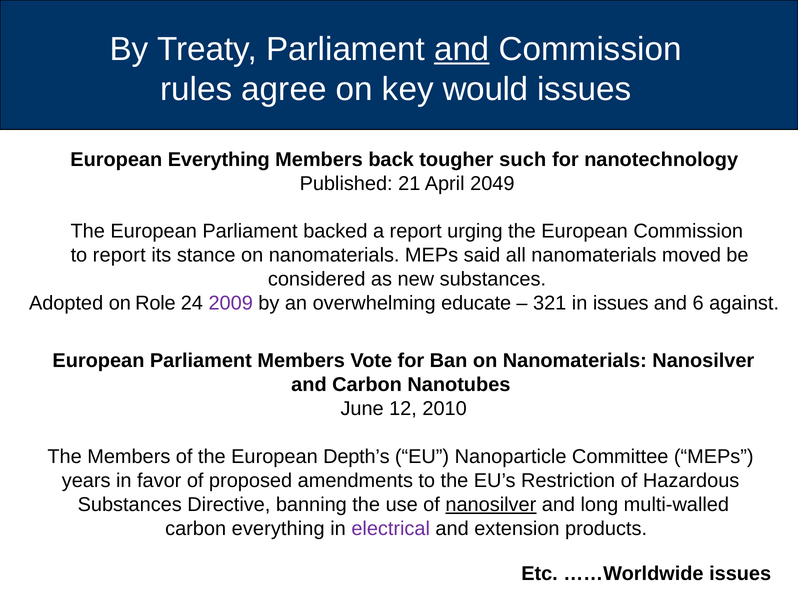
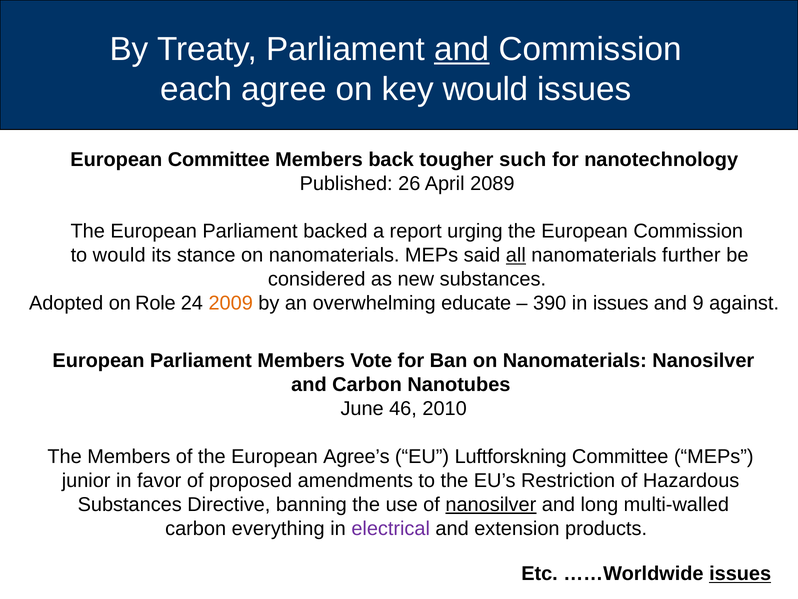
rules: rules -> each (196, 89)
European Everything: Everything -> Committee (219, 159)
21: 21 -> 26 (409, 183)
2049: 2049 -> 2089 (492, 183)
to report: report -> would (119, 255)
all underline: none -> present (516, 255)
moved: moved -> further (691, 255)
2009 colour: purple -> orange (231, 303)
321: 321 -> 390 (550, 303)
6: 6 -> 9 (698, 303)
12: 12 -> 46 (403, 408)
Depth’s: Depth’s -> Agree’s (356, 456)
Nanoparticle: Nanoparticle -> Luftforskning (511, 456)
years: years -> junior (86, 480)
issues underline: none -> present (740, 573)
